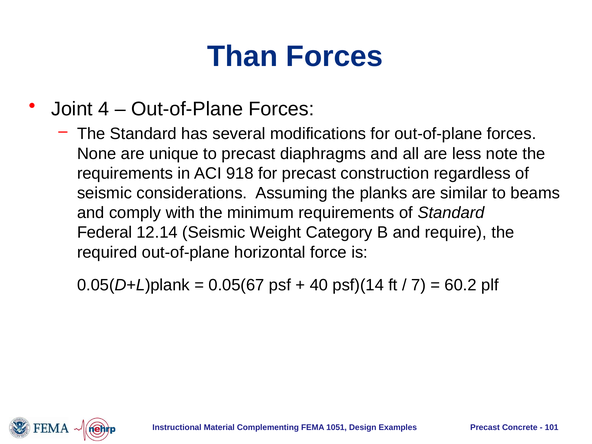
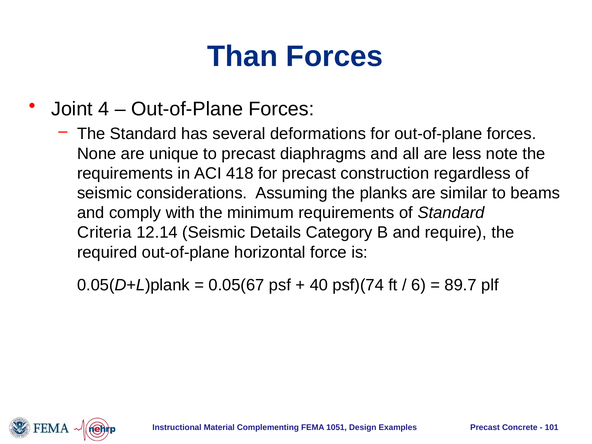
modifications: modifications -> deformations (318, 134)
918: 918 -> 418 (240, 173)
Federal: Federal -> Criteria (104, 233)
Weight: Weight -> Details (275, 233)
psf)(14: psf)(14 -> psf)(74 (358, 285)
7: 7 -> 6 (419, 285)
60.2: 60.2 -> 89.7 (461, 285)
